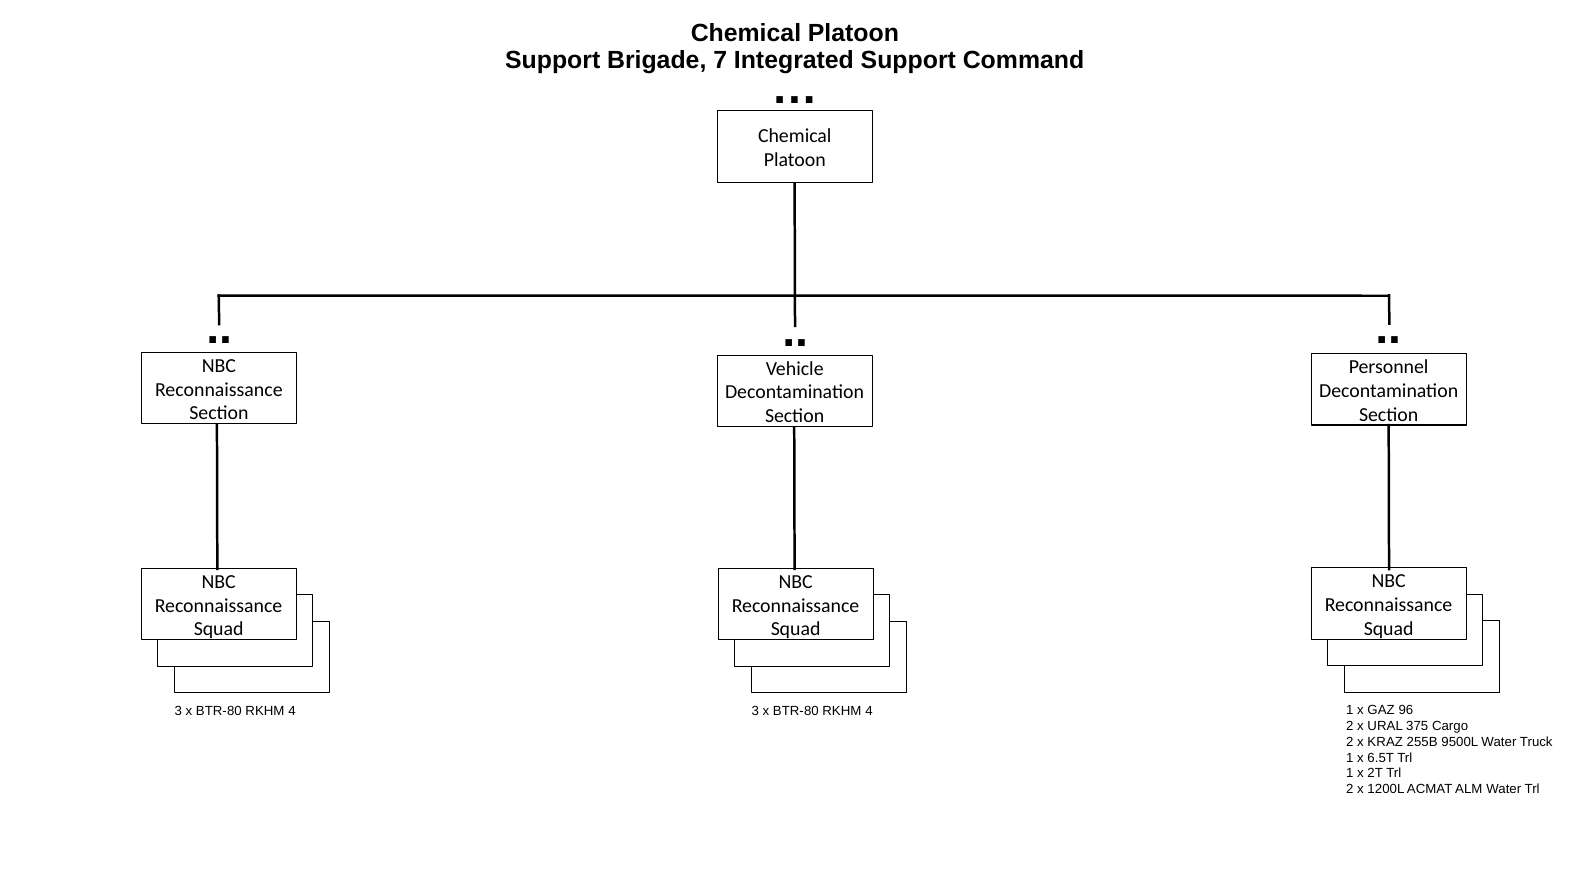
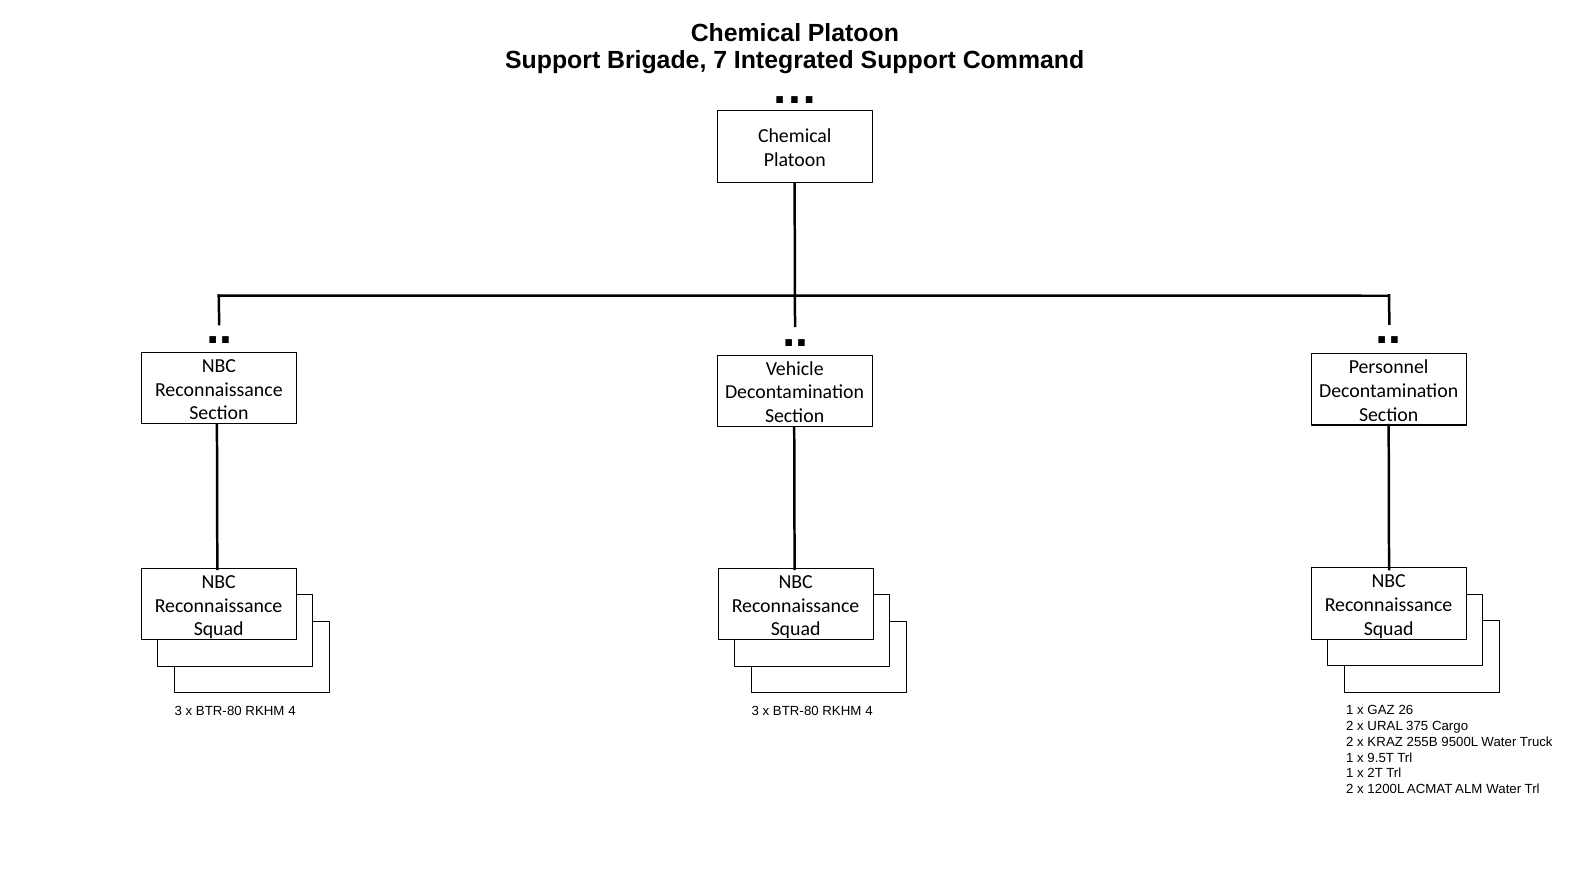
96: 96 -> 26 (1406, 710)
6.5T: 6.5T -> 9.5T (1381, 758)
